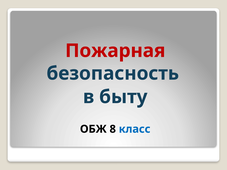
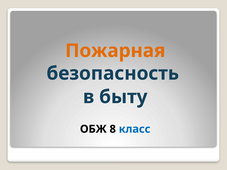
Пожарная colour: red -> orange (115, 51)
